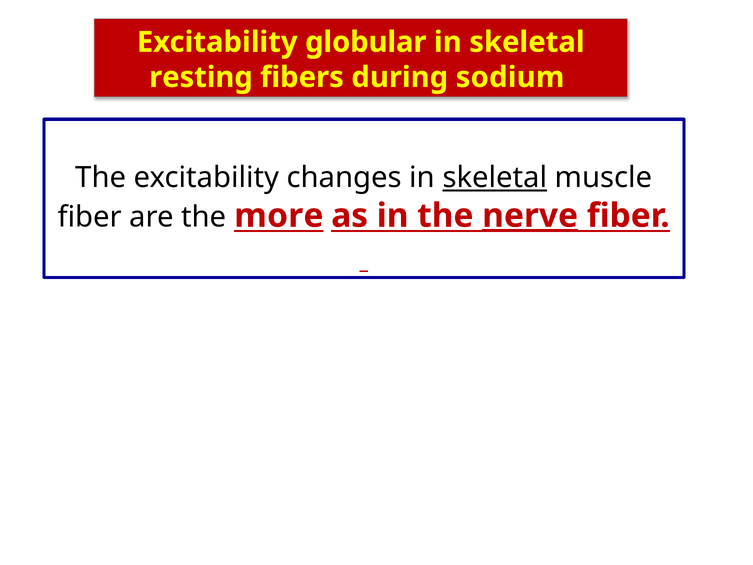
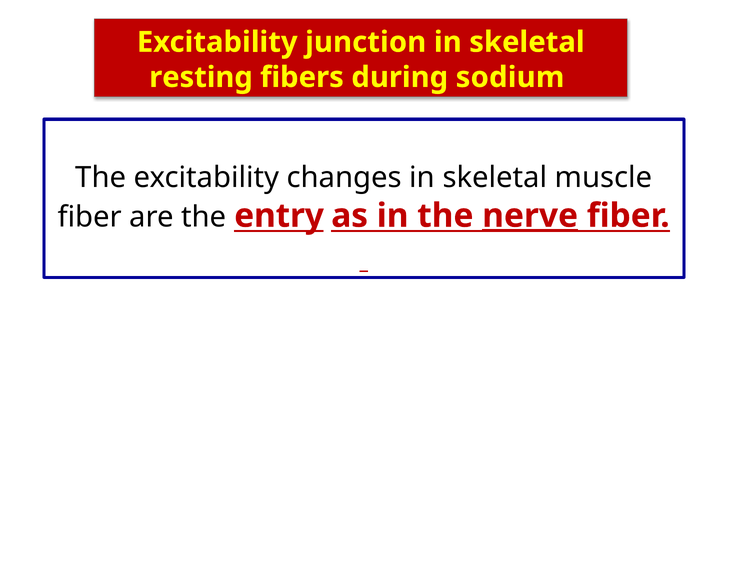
globular: globular -> junction (366, 42)
skeletal underline: present -> none (495, 178)
more: more -> entry (279, 216)
